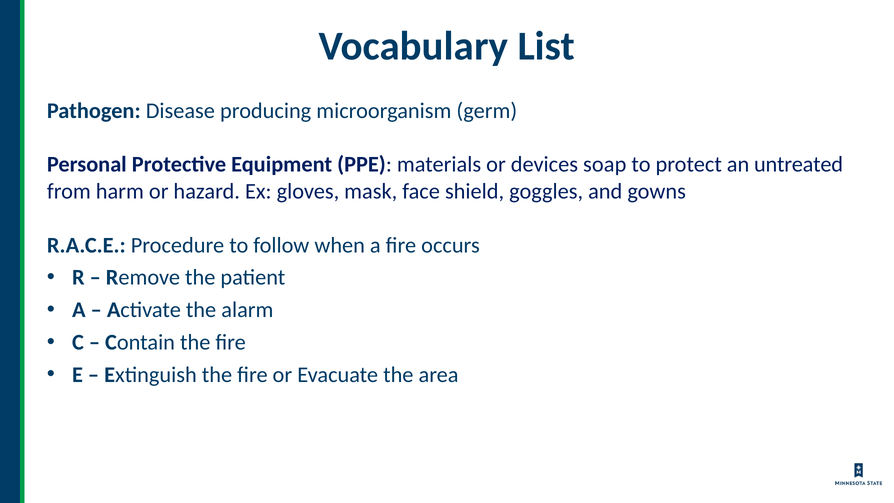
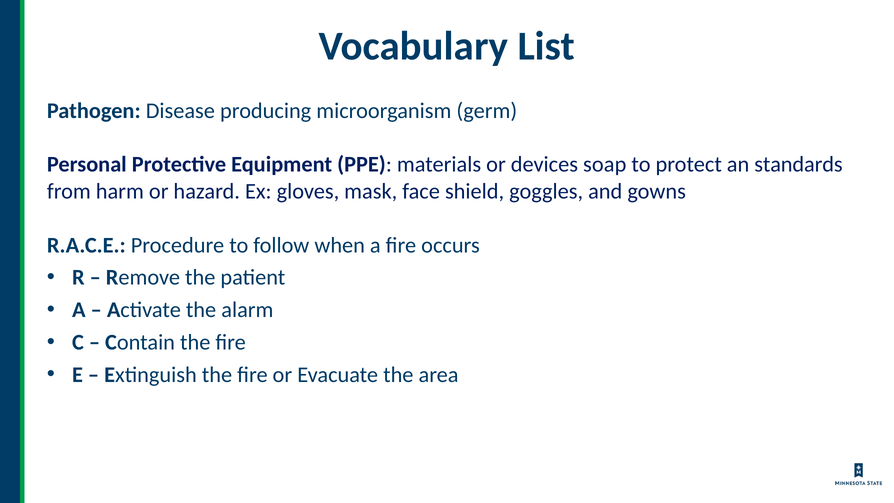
untreated: untreated -> standards (799, 165)
